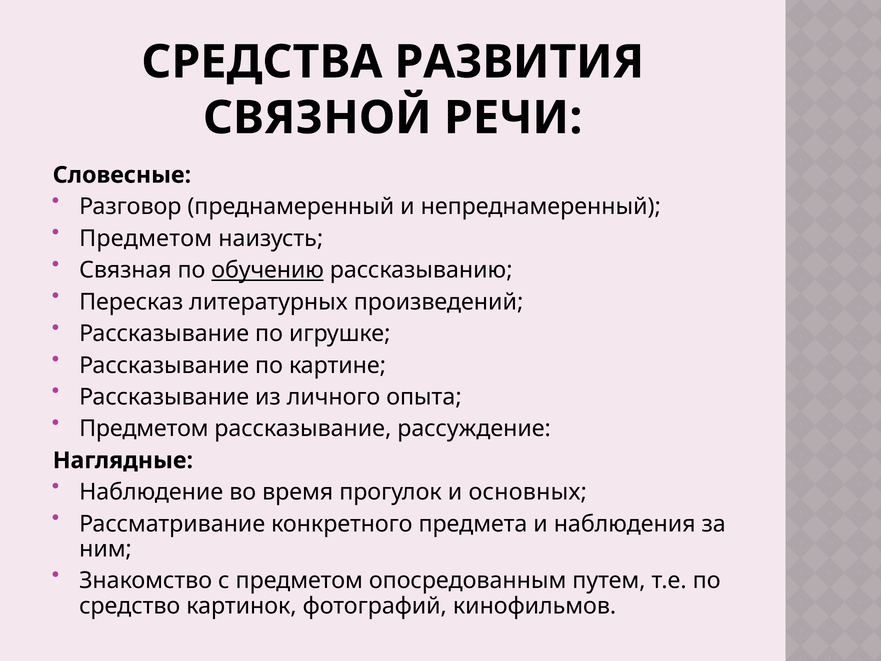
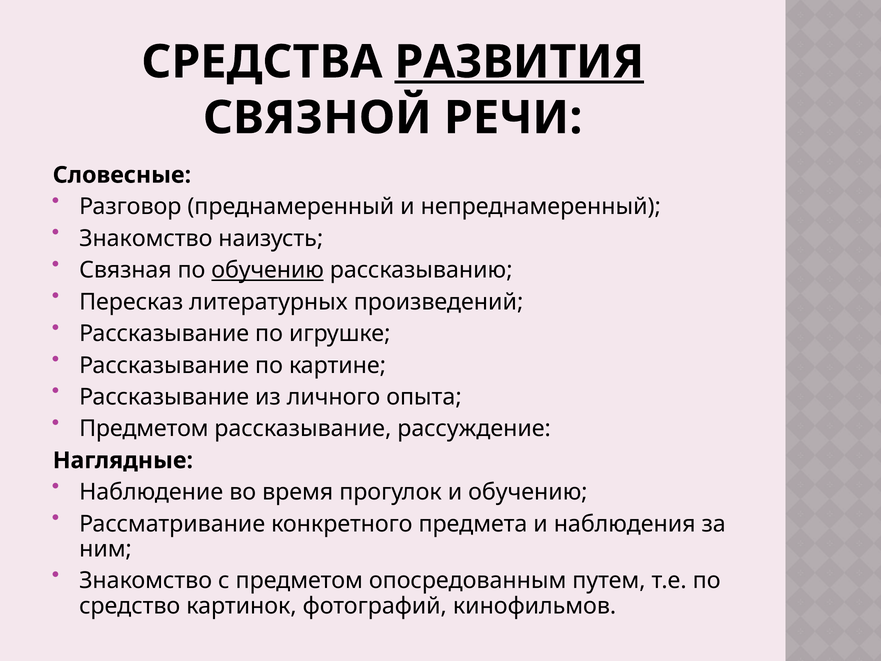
РАЗВИТИЯ underline: none -> present (519, 62)
Предметом: Предметом -> Знакомство (146, 238)
и основных: основных -> обучению (528, 492)
